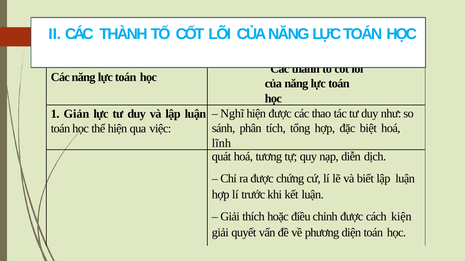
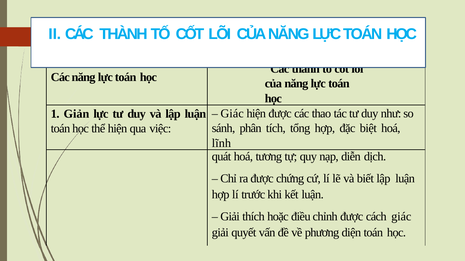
Nghĩ: Nghĩ -> Giác (232, 114)
cách kiện: kiện -> giác (401, 217)
